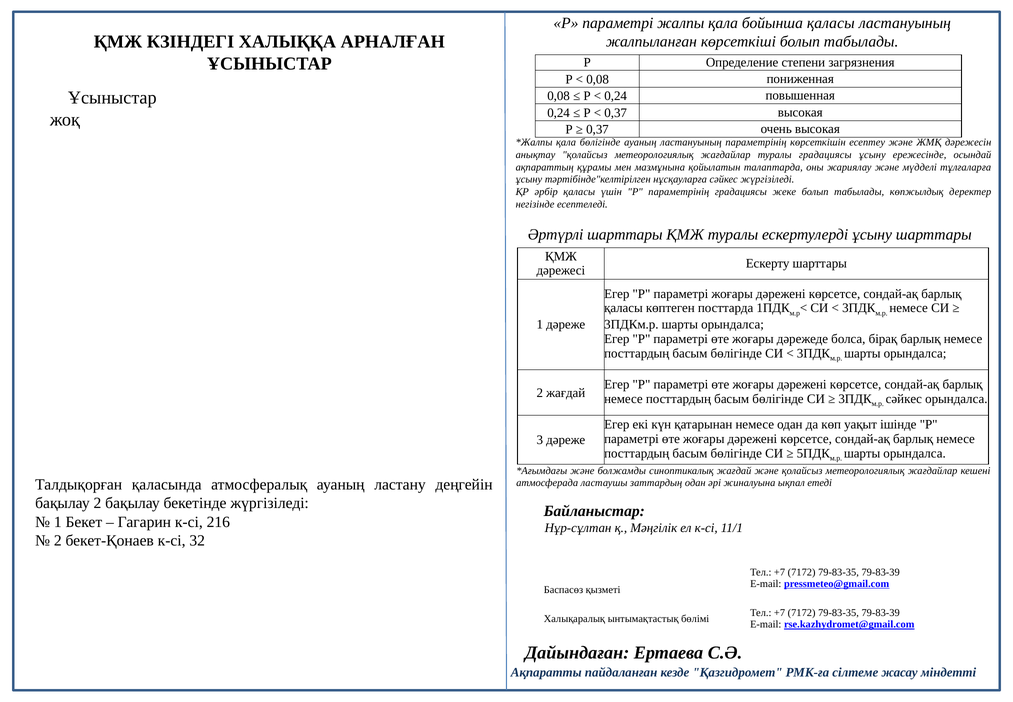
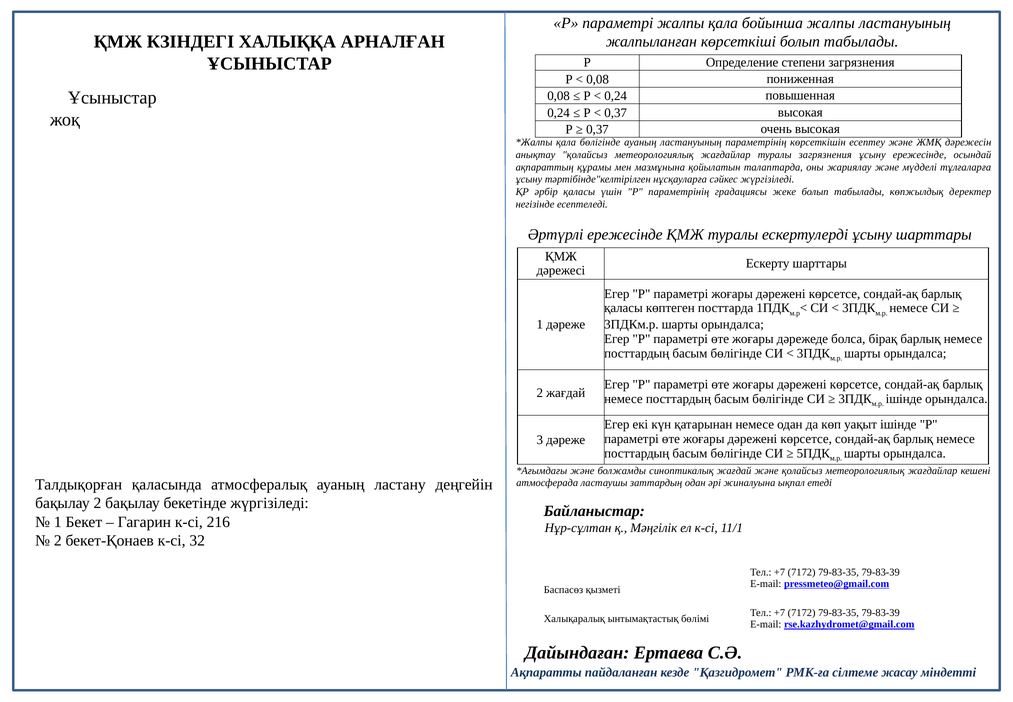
бойынша қаласы: қаласы -> жалпы (831, 23)
туралы градациясы: градациясы -> загрязнения (825, 154)
Әртүрлі шарттары: шарттары -> ережесінде (625, 234)
сәйкес: сәйкес -> ішінде (904, 398)
